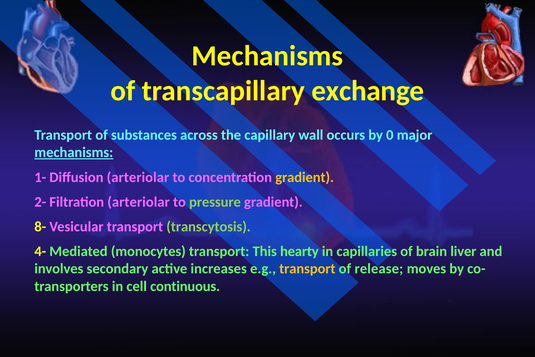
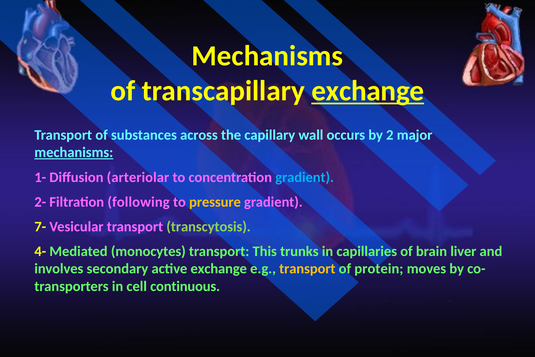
exchange underline: none -> present (368, 91)
0: 0 -> 2 (390, 135)
gradient colour: yellow -> light blue (305, 177)
Filtration arteriolar: arteriolar -> following (139, 202)
pressure colour: light green -> yellow (215, 202)
8-: 8- -> 7- (40, 226)
hearty: hearty -> trunks (299, 251)
active increases: increases -> exchange (219, 269)
release: release -> protein (379, 269)
